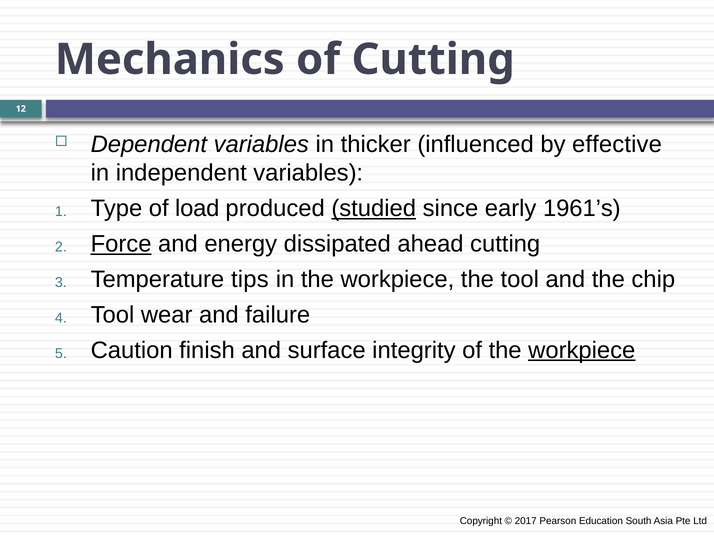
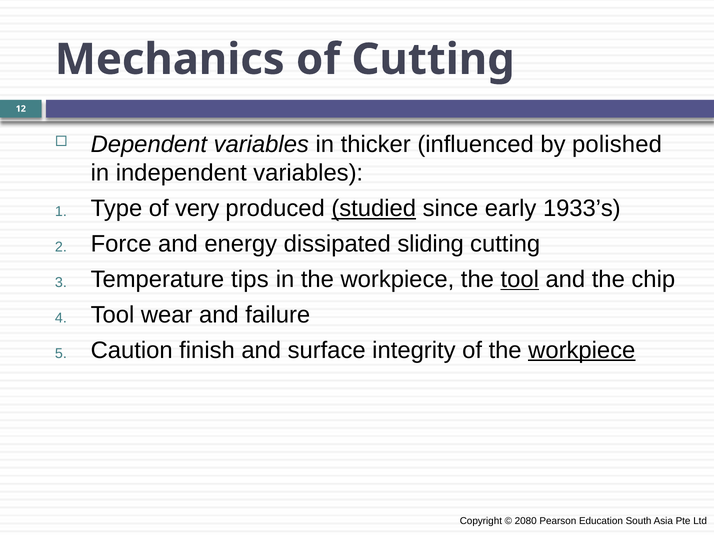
effective: effective -> polished (617, 144)
load: load -> very (197, 209)
1961’s: 1961’s -> 1933’s (582, 209)
Force underline: present -> none (121, 244)
ahead: ahead -> sliding (431, 244)
tool underline: none -> present (520, 280)
2017: 2017 -> 2080 (526, 522)
